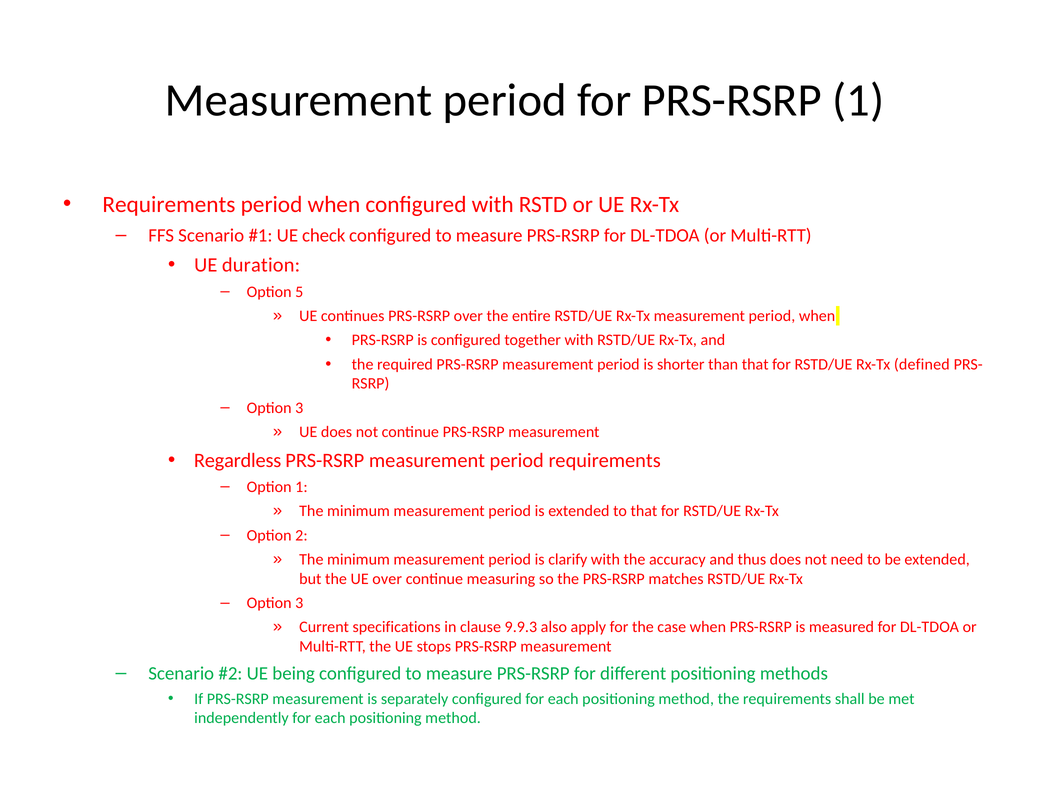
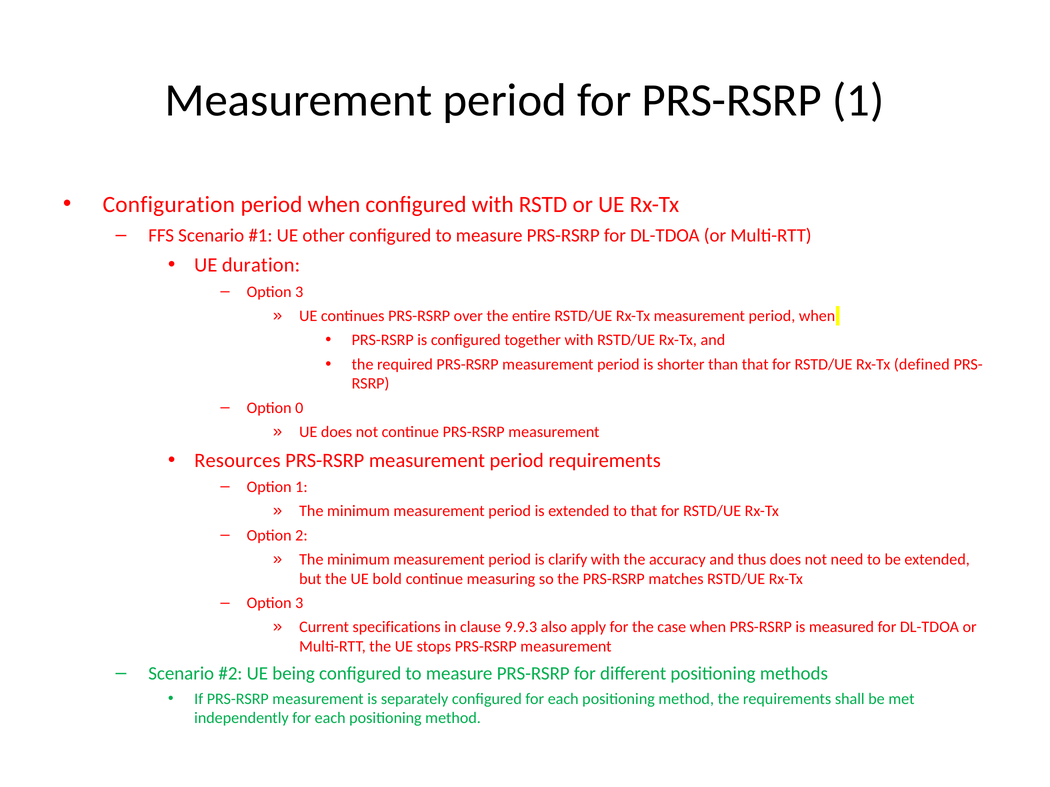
Requirements: Requirements -> Configuration (169, 205)
check: check -> other (324, 236)
5: 5 -> 3 (299, 292)
3: 3 -> 0 (299, 408)
Regardless: Regardless -> Resources (237, 461)
UE over: over -> bold (387, 579)
